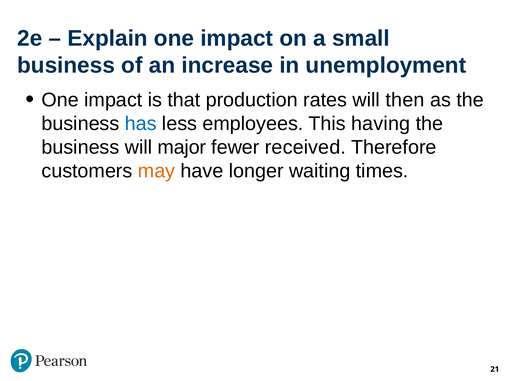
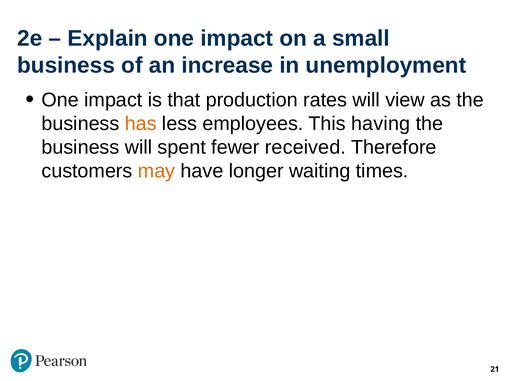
then: then -> view (405, 100)
has colour: blue -> orange (141, 124)
major: major -> spent (182, 147)
